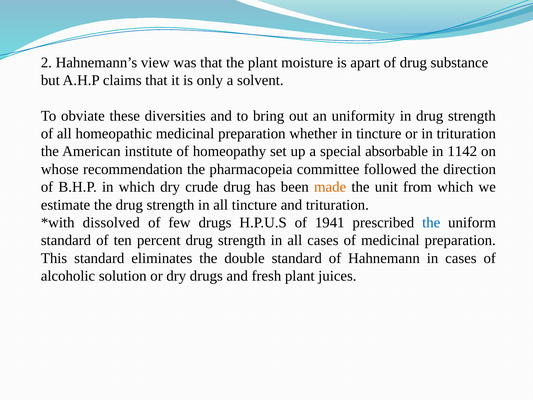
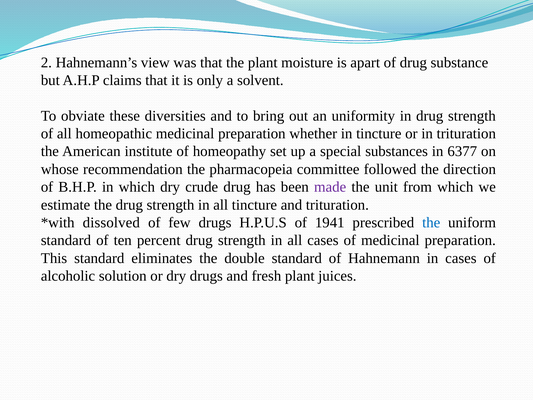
absorbable: absorbable -> substances (397, 151)
1142: 1142 -> 6377 (462, 151)
made colour: orange -> purple (330, 187)
